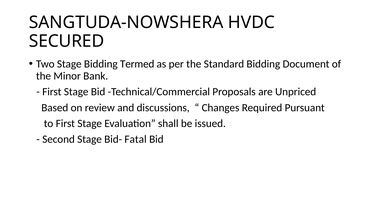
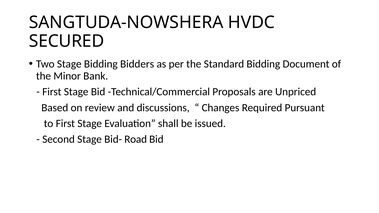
Termed: Termed -> Bidders (137, 64)
Fatal: Fatal -> Road (136, 139)
